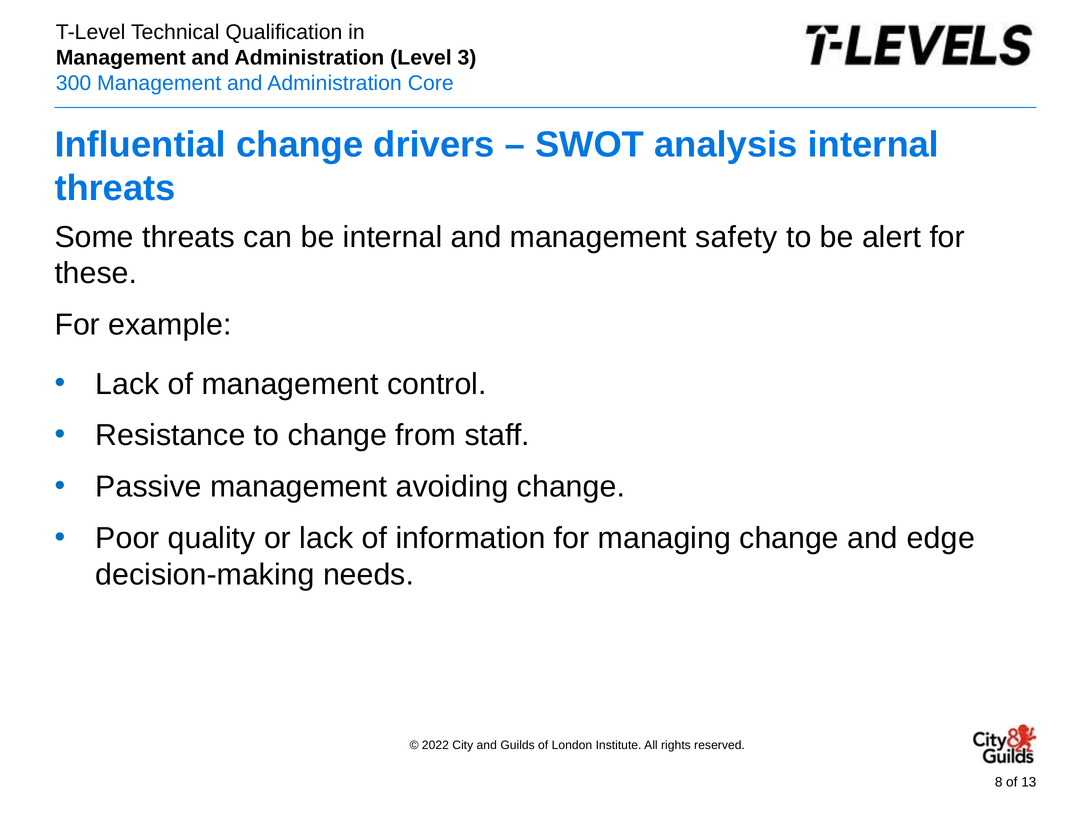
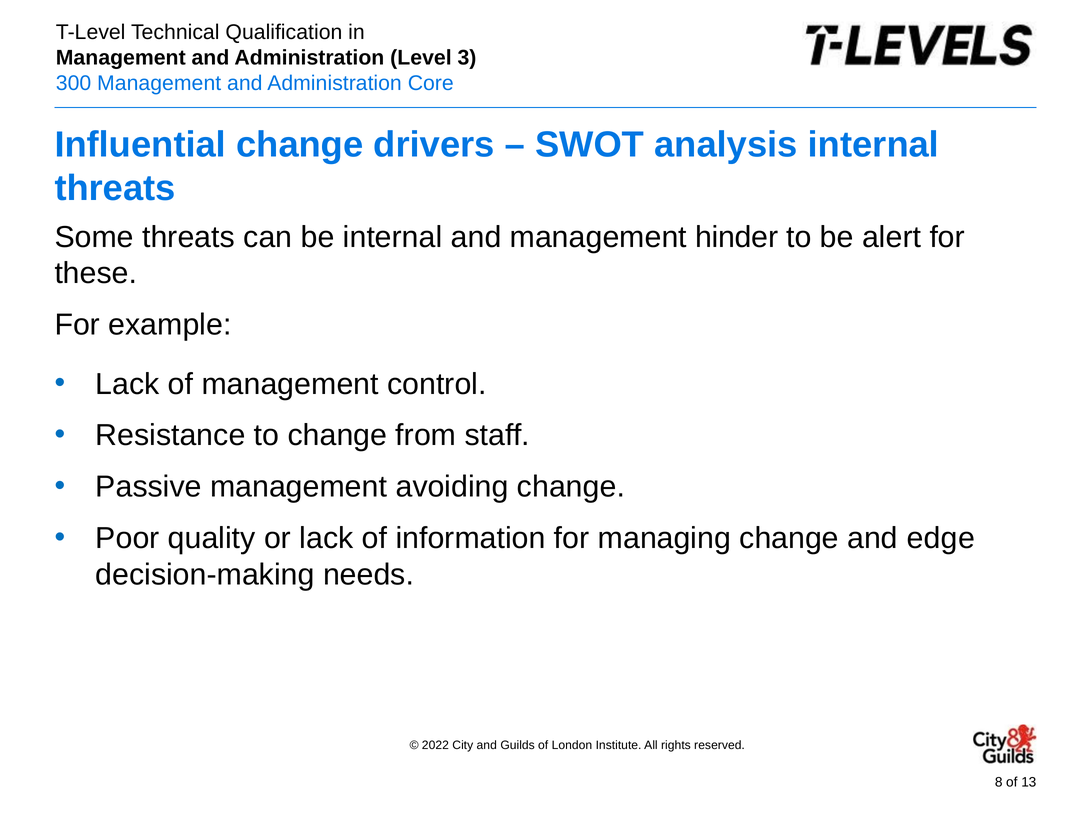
safety: safety -> hinder (737, 237)
